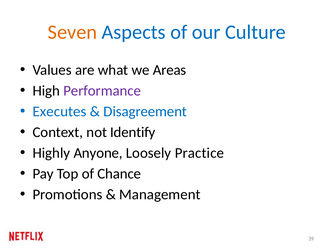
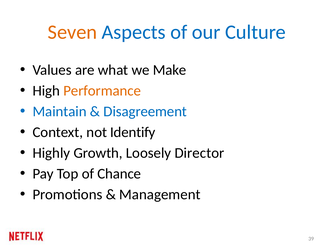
Areas: Areas -> Make (170, 70)
Performance colour: purple -> orange (102, 91)
Executes: Executes -> Maintain (60, 112)
Anyone: Anyone -> Growth (98, 153)
Practice: Practice -> Director (199, 153)
